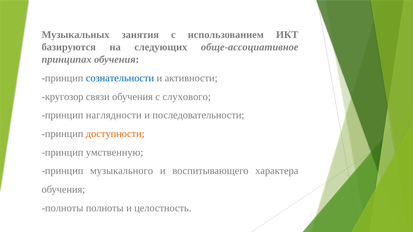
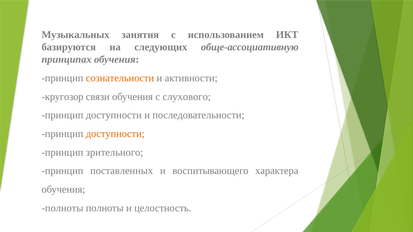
обще-ассоциативное: обще-ассоциативное -> обще-ассоциативную (250, 47)
сознательности colour: blue -> orange (120, 78)
наглядности: наглядности -> доступности (114, 115)
умственную: умственную -> зрительного (115, 153)
музыкального: музыкального -> поставленных (122, 171)
